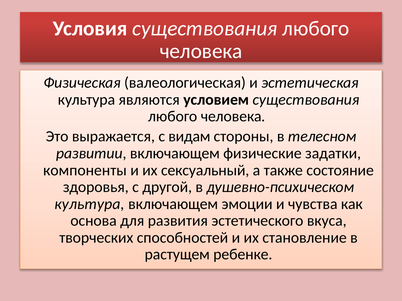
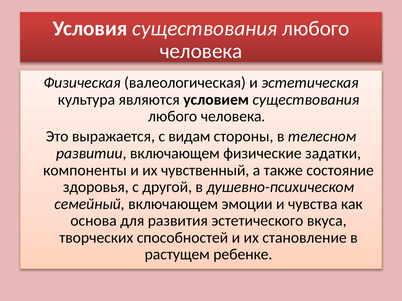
сексуальный: сексуальный -> чувственный (205, 170)
культура: культура -> семейный (90, 204)
